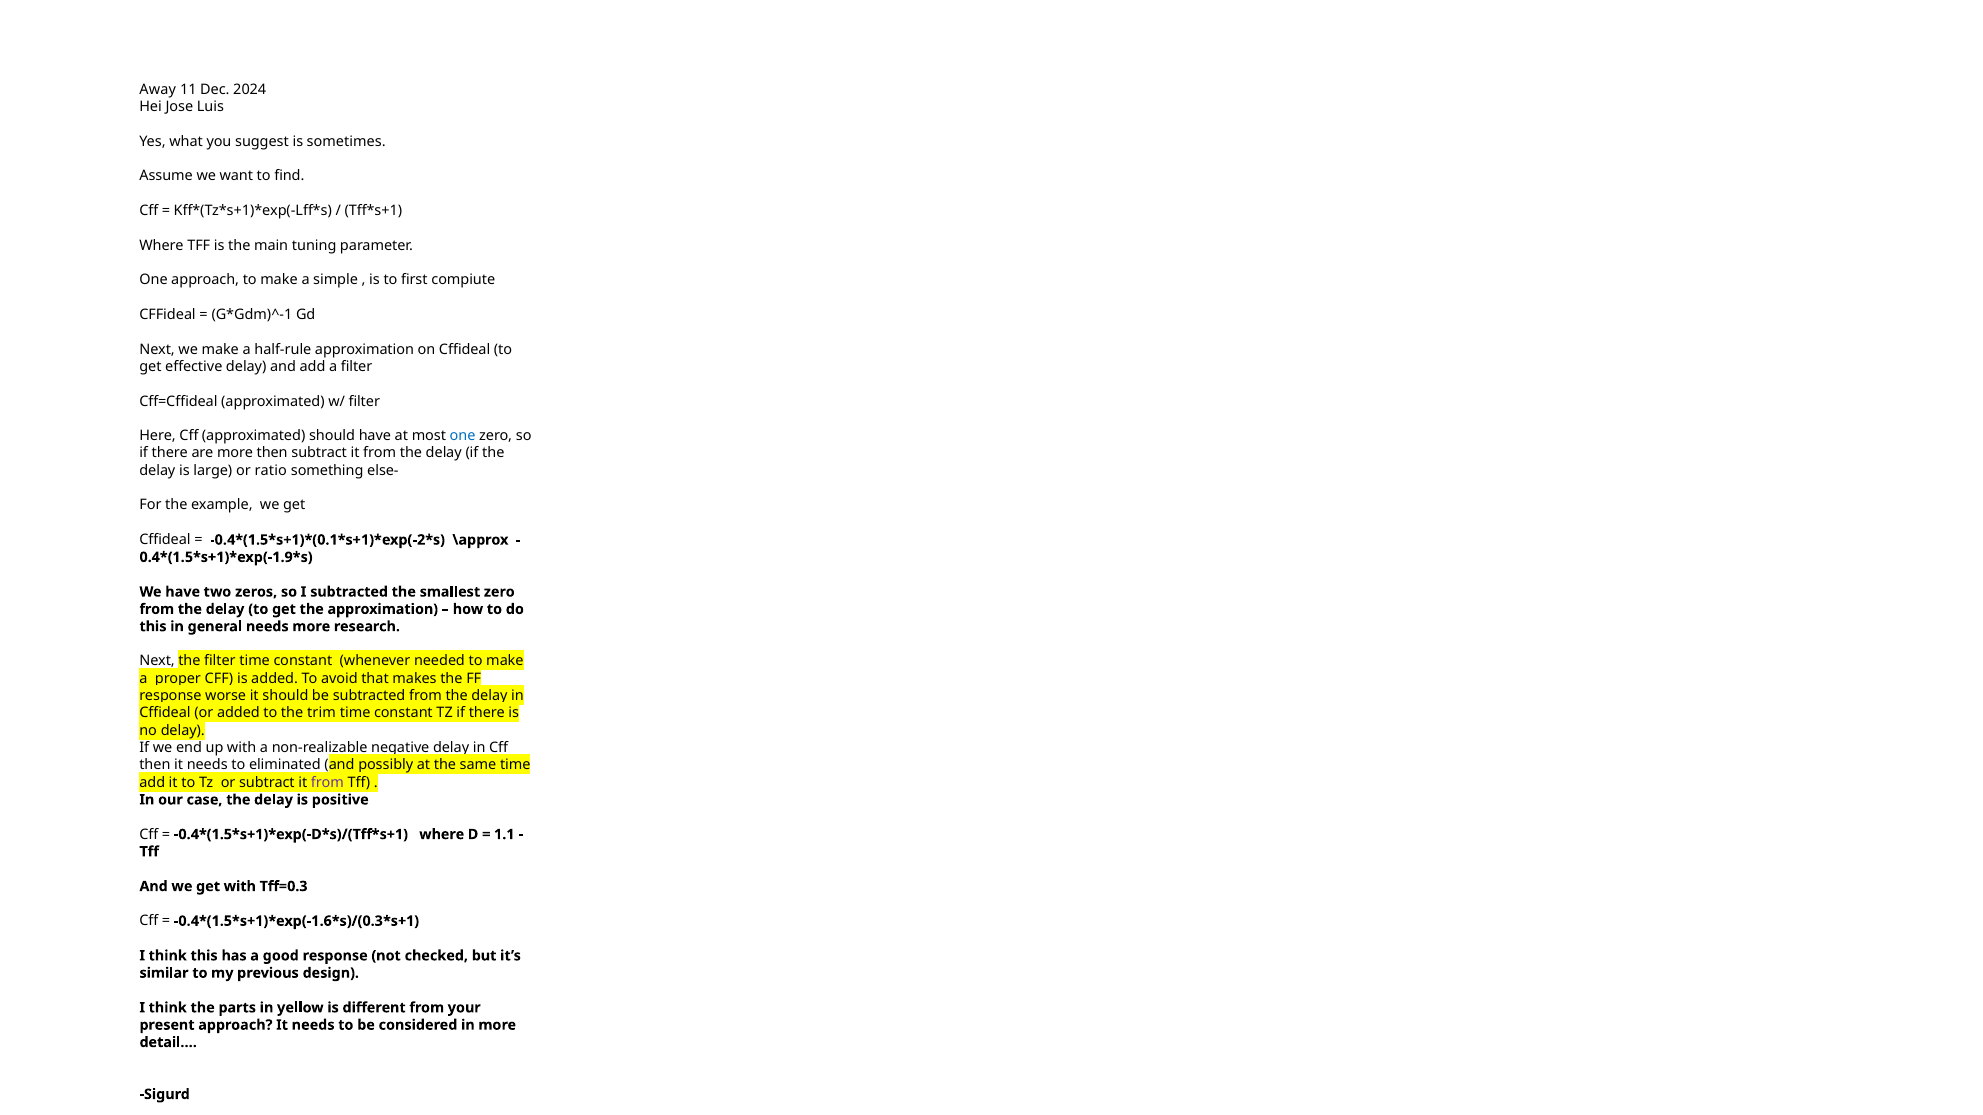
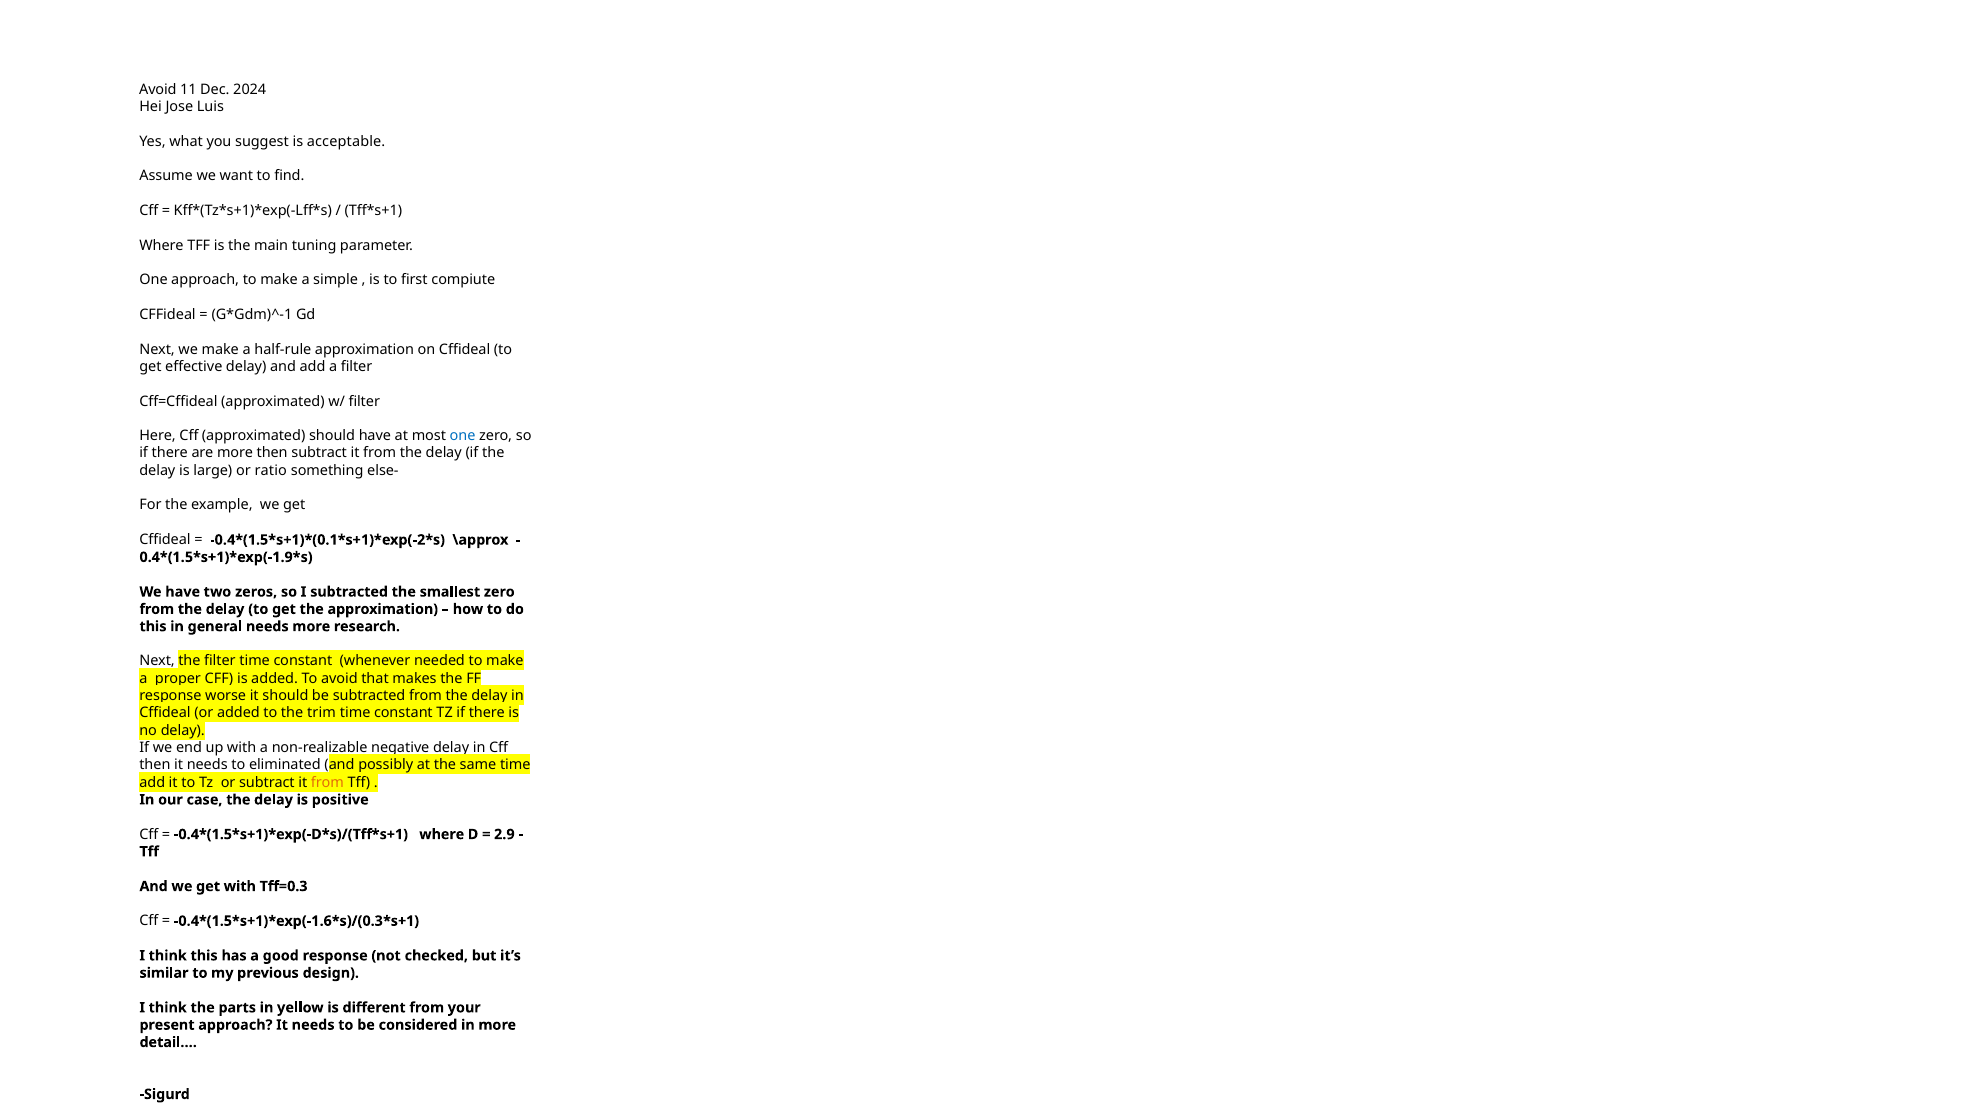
Away: Away -> Avoid (158, 89)
sometimes: sometimes -> acceptable (346, 141)
from colour: purple -> orange (327, 783)
1.1: 1.1 -> 2.9 (504, 835)
